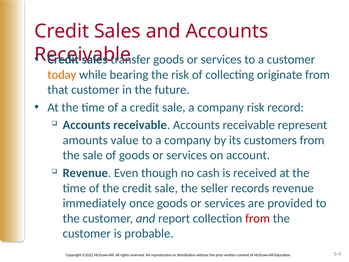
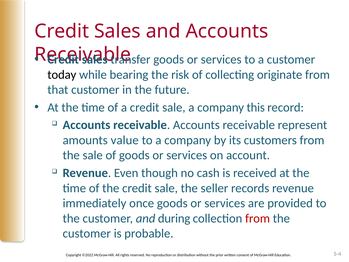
today colour: orange -> black (62, 75)
company risk: risk -> this (256, 107)
report: report -> during (174, 218)
